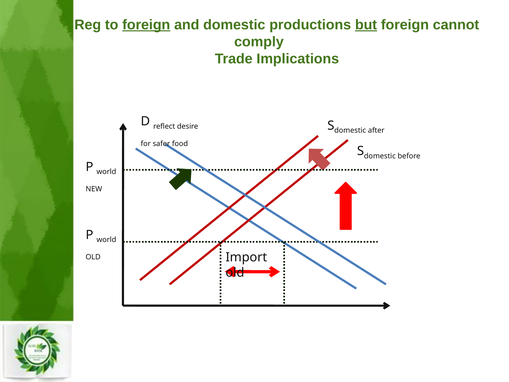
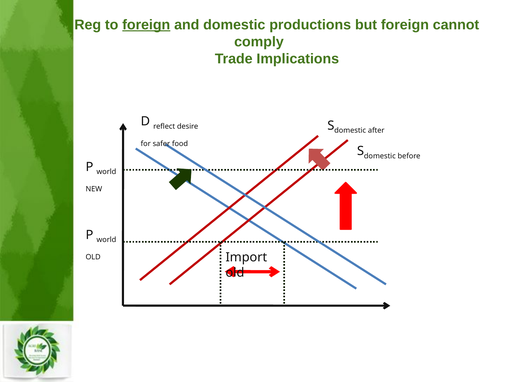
but underline: present -> none (366, 25)
